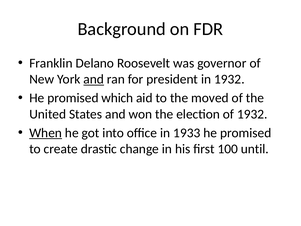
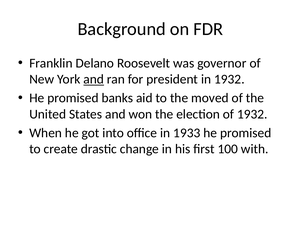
which: which -> banks (117, 98)
When underline: present -> none (46, 133)
until: until -> with (255, 149)
